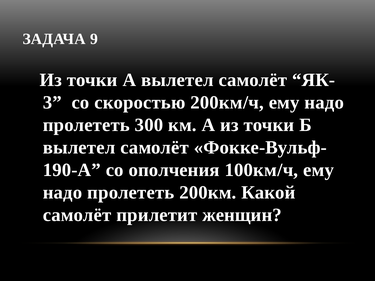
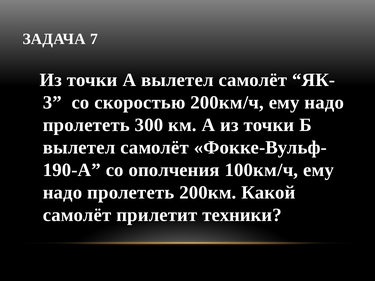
9: 9 -> 7 (94, 39)
женщин: женщин -> техники (242, 215)
